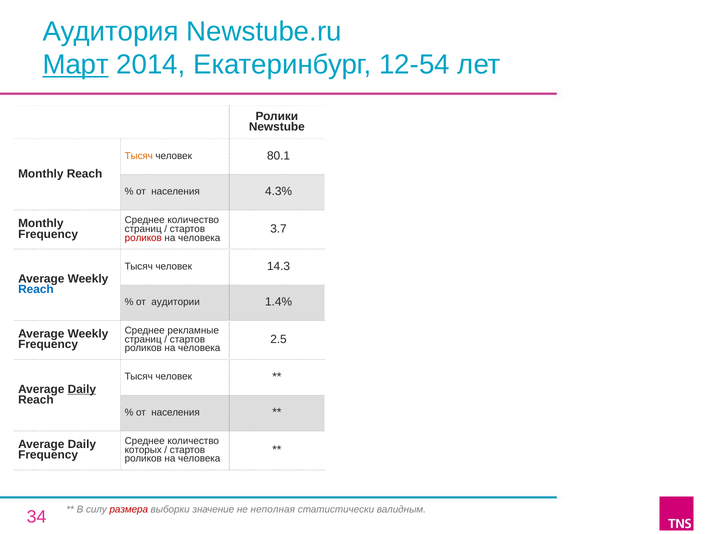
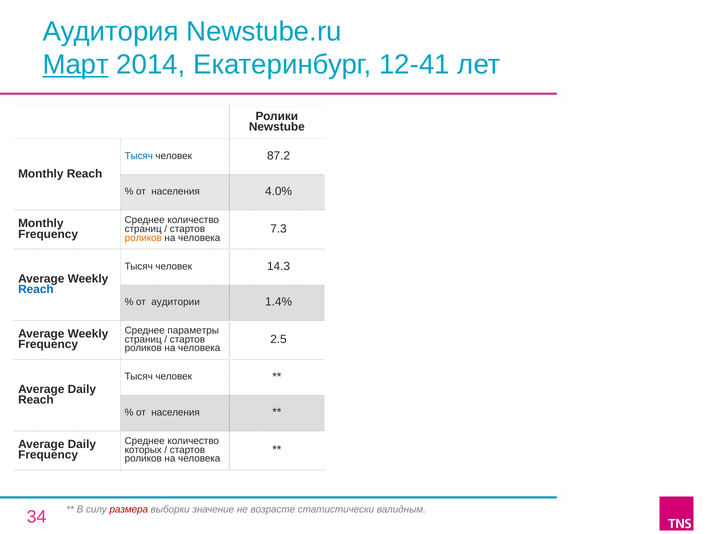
12-54: 12-54 -> 12-41 (414, 65)
Тысяч colour: orange -> blue (139, 156)
80.1: 80.1 -> 87.2 (279, 156)
4.3%: 4.3% -> 4.0% (279, 191)
3.7: 3.7 -> 7.3 (278, 229)
роликов colour: red -> orange (143, 238)
рекламные: рекламные -> параметры (193, 331)
Daily underline: present -> none (82, 389)
неполная: неполная -> возрасте (273, 510)
